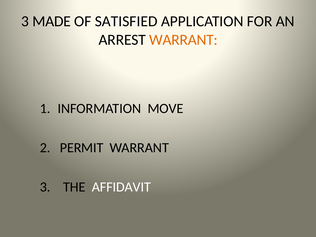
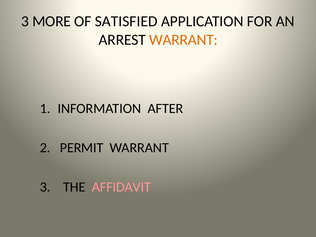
MADE: MADE -> MORE (52, 21)
MOVE: MOVE -> AFTER (165, 108)
AFFIDAVIT colour: white -> pink (121, 187)
